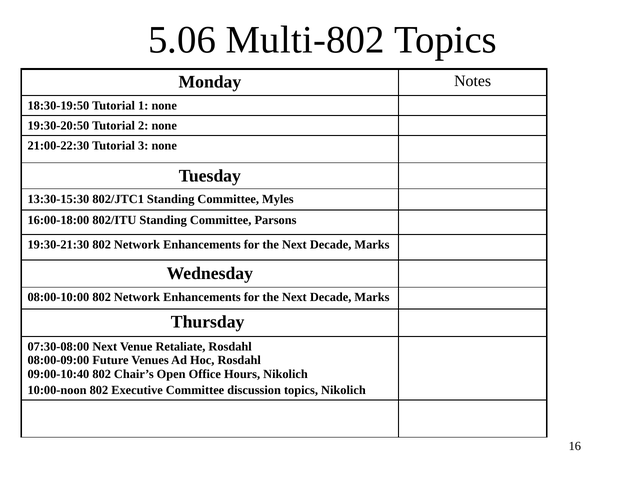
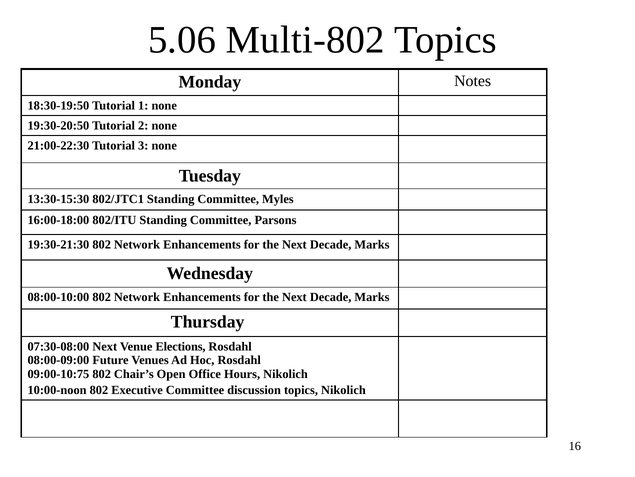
Retaliate: Retaliate -> Elections (181, 346)
09:00-10:40: 09:00-10:40 -> 09:00-10:75 (58, 373)
